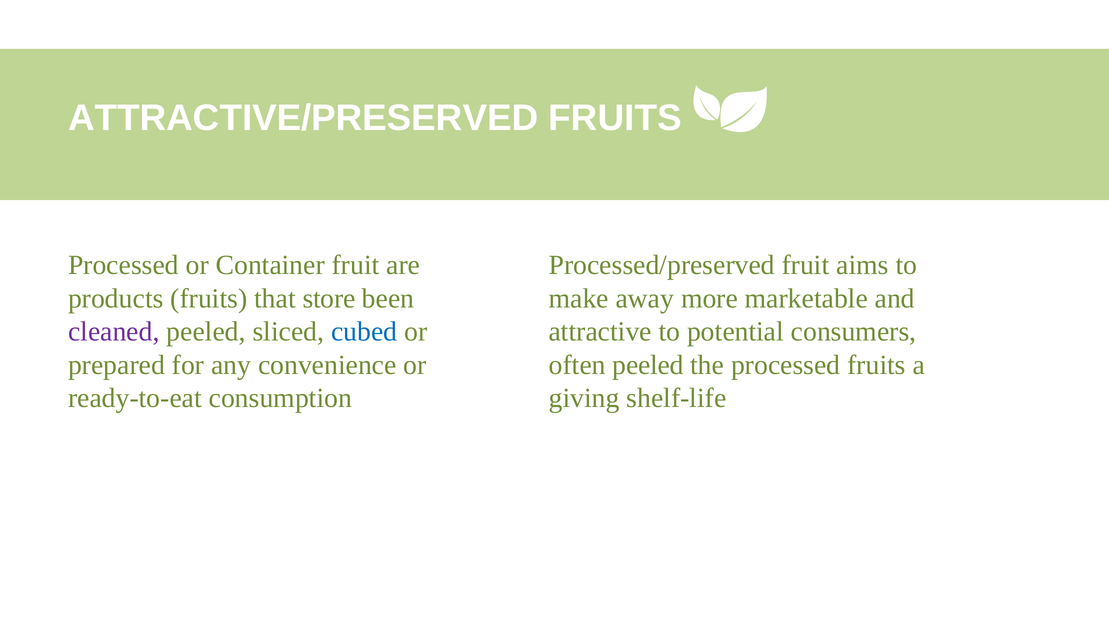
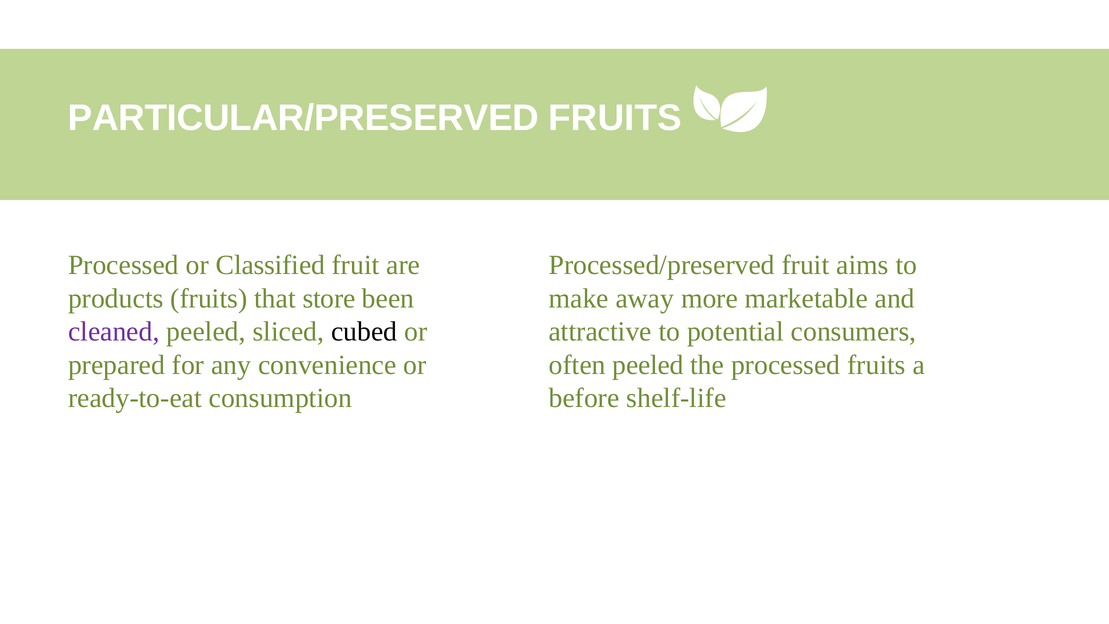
ATTRACTIVE/PRESERVED: ATTRACTIVE/PRESERVED -> PARTICULAR/PRESERVED (303, 118)
Container: Container -> Classified (270, 265)
cubed colour: blue -> black (364, 332)
giving: giving -> before (584, 398)
